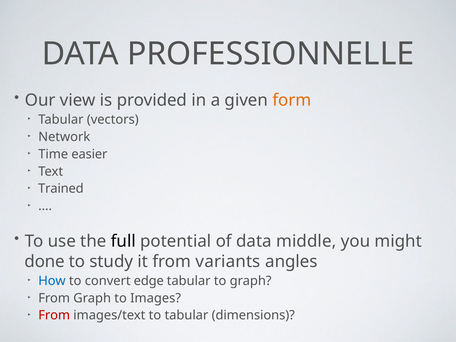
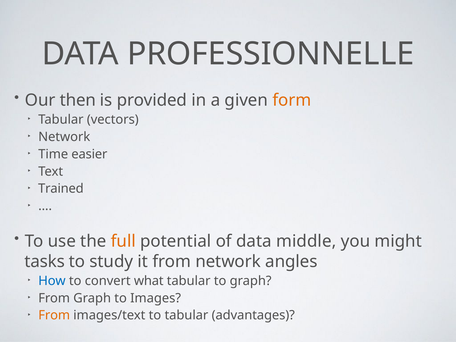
view: view -> then (78, 100)
full colour: black -> orange (123, 241)
done: done -> tasks (45, 261)
from variants: variants -> network (228, 261)
edge: edge -> what (149, 281)
From colour: red -> orange (54, 315)
dimensions: dimensions -> advantages (253, 315)
